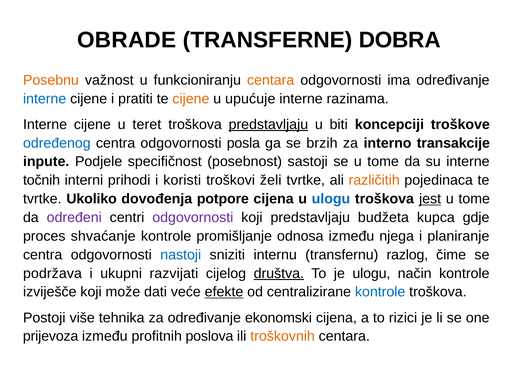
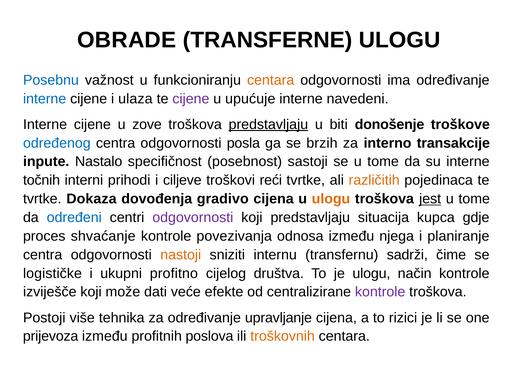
TRANSFERNE DOBRA: DOBRA -> ULOGU (400, 40)
Posebnu colour: orange -> blue (51, 80)
pratiti: pratiti -> ulaza (135, 99)
cijene colour: orange -> purple (191, 99)
razinama: razinama -> navedeni (358, 99)
teret: teret -> zove (147, 125)
koncepciji: koncepciji -> donošenje (390, 125)
Podjele: Podjele -> Nastalo (99, 162)
koristi: koristi -> ciljeve (182, 181)
želi: želi -> reći (271, 181)
Ukoliko: Ukoliko -> Dokaza (91, 199)
potpore: potpore -> gradivo (223, 199)
ulogu colour: blue -> orange (331, 199)
određeni colour: purple -> blue (74, 218)
budžeta: budžeta -> situacija (383, 218)
promišljanje: promišljanje -> povezivanja (234, 237)
nastoji colour: blue -> orange (181, 255)
razlog: razlog -> sadrži (407, 255)
podržava: podržava -> logističke (52, 274)
razvijati: razvijati -> profitno (174, 274)
društva underline: present -> none (279, 274)
efekte underline: present -> none (224, 293)
kontrole colour: blue -> purple (380, 293)
ekonomski: ekonomski -> upravljanje (278, 318)
